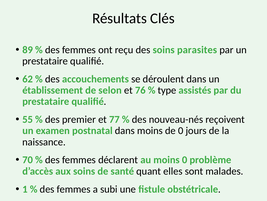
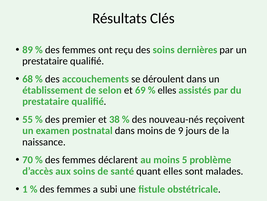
parasites: parasites -> dernières (197, 50)
62: 62 -> 68 (28, 79)
76: 76 -> 69 (140, 90)
type: type -> elles (167, 90)
77: 77 -> 38 (114, 119)
de 0: 0 -> 9 (181, 130)
moins 0: 0 -> 5 (185, 159)
